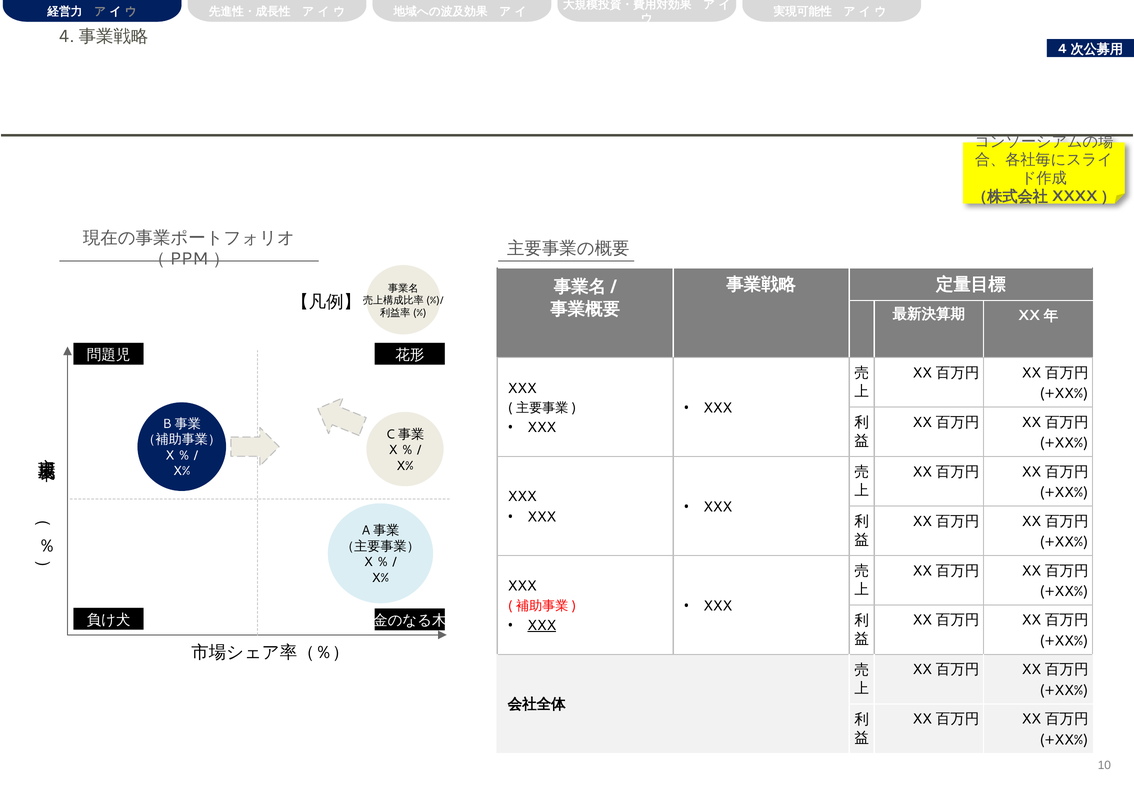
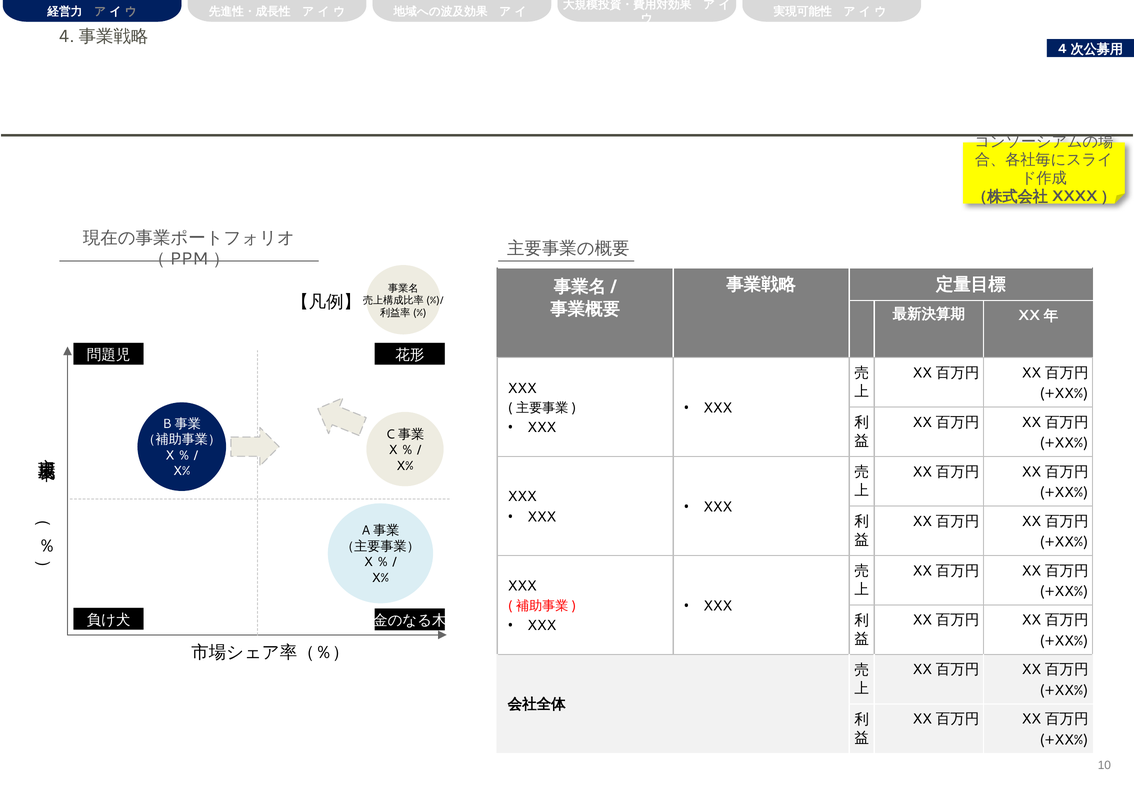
XXX underline: present -> none (542, 625)
